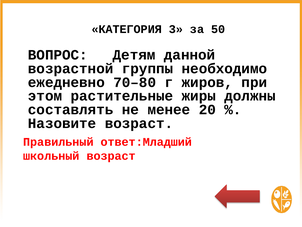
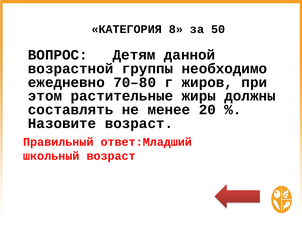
3: 3 -> 8 (176, 29)
